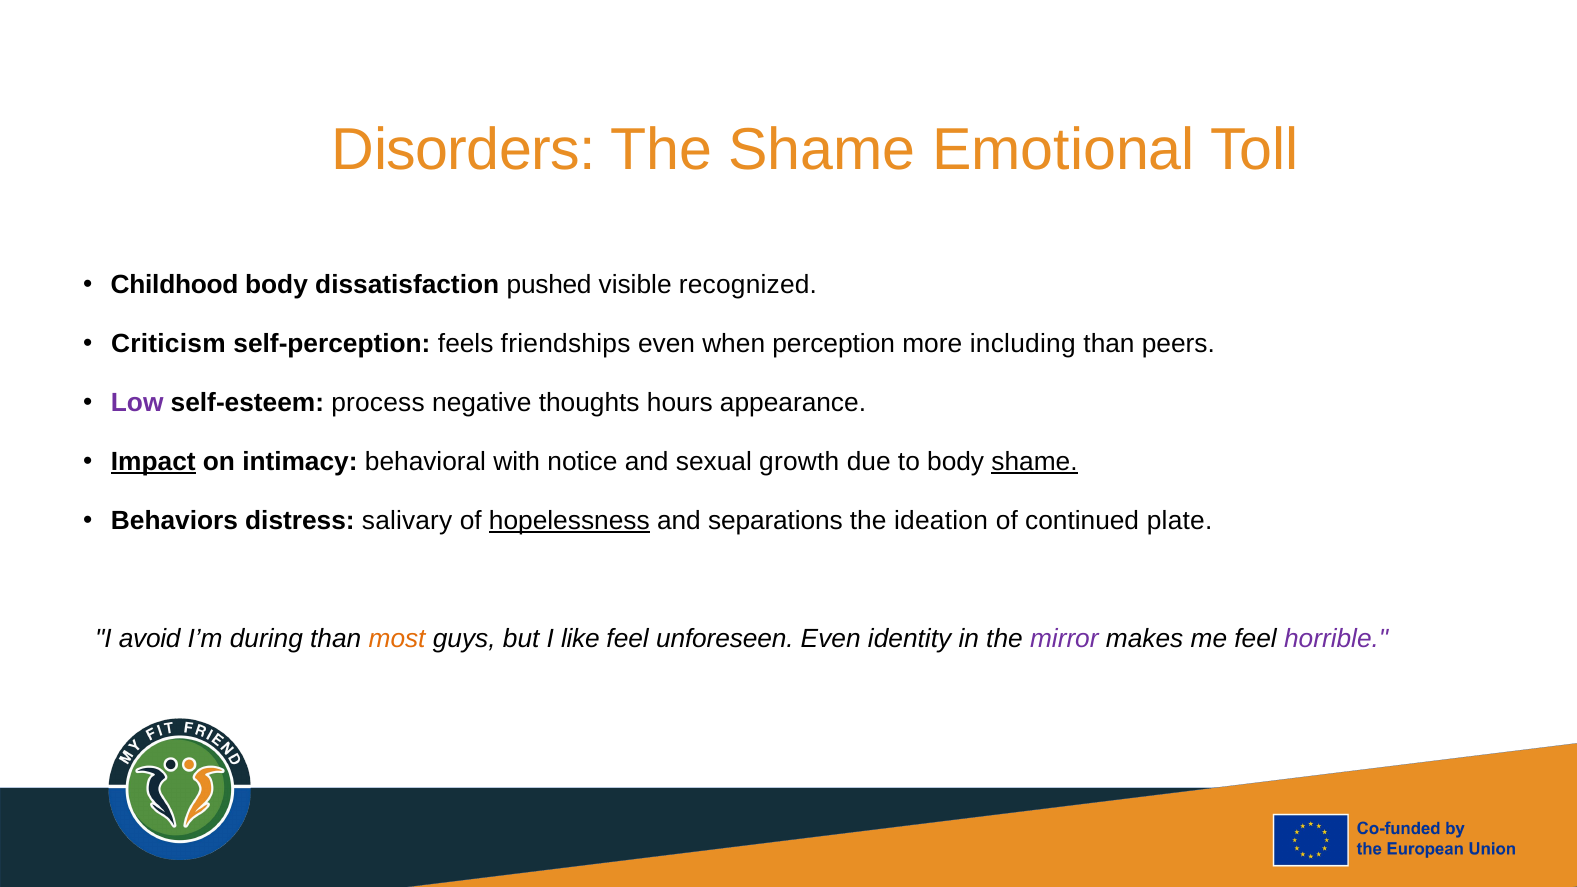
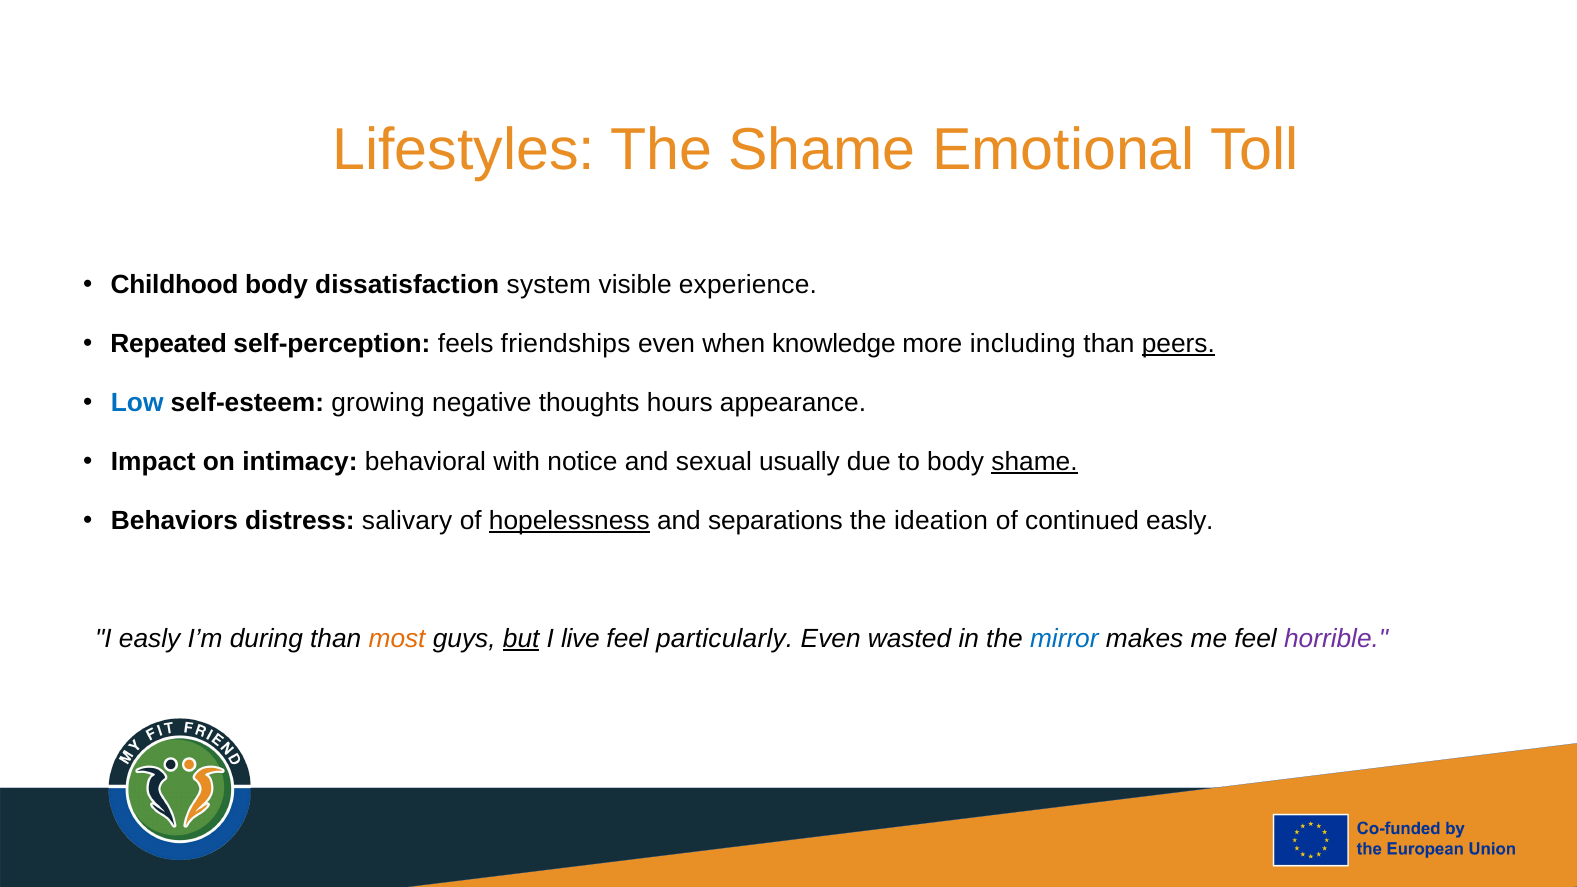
Disorders: Disorders -> Lifestyles (464, 150)
pushed: pushed -> system (549, 285)
recognized: recognized -> experience (748, 285)
Criticism: Criticism -> Repeated (169, 344)
perception: perception -> knowledge (834, 344)
peers underline: none -> present (1178, 344)
Low colour: purple -> blue (137, 403)
process: process -> growing (378, 403)
Impact underline: present -> none (153, 462)
growth: growth -> usually (799, 462)
continued plate: plate -> easly (1180, 521)
I avoid: avoid -> easly (150, 639)
but underline: none -> present (521, 639)
like: like -> live (580, 639)
unforeseen: unforeseen -> particularly (725, 639)
identity: identity -> wasted (910, 639)
mirror colour: purple -> blue (1064, 639)
